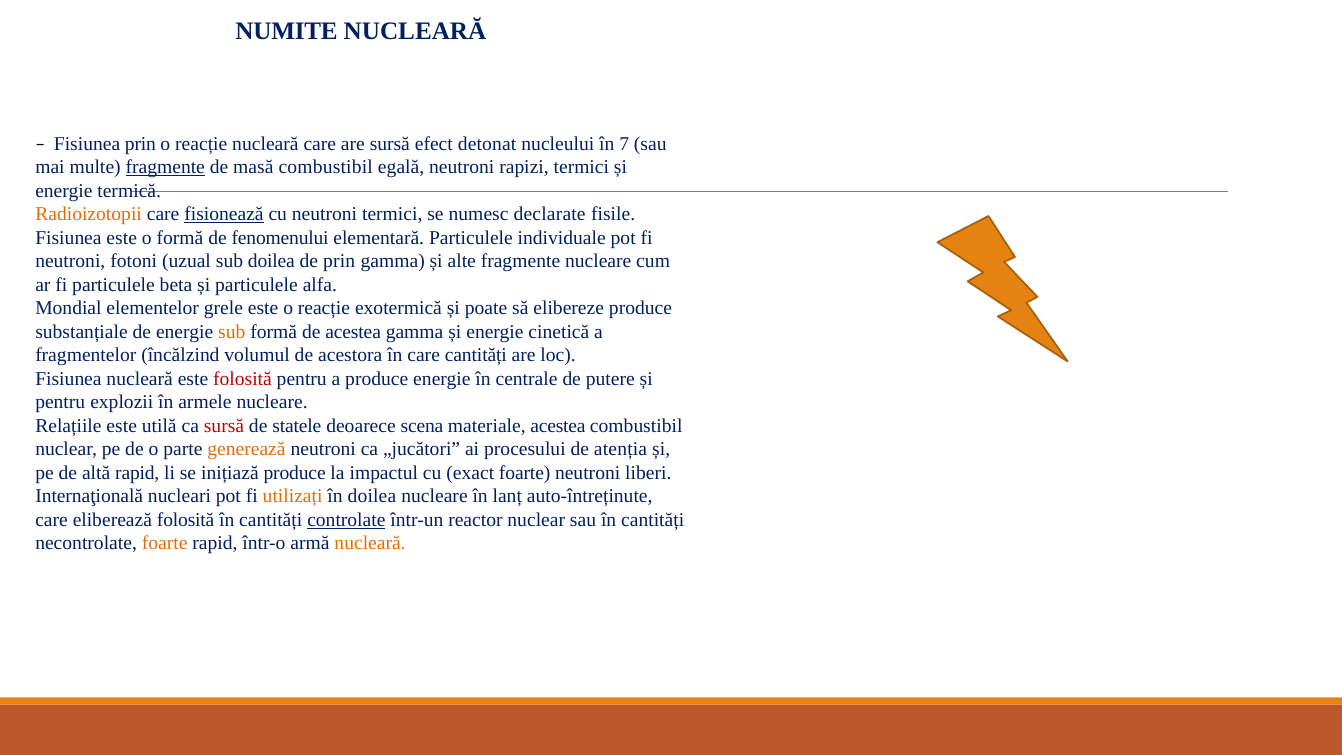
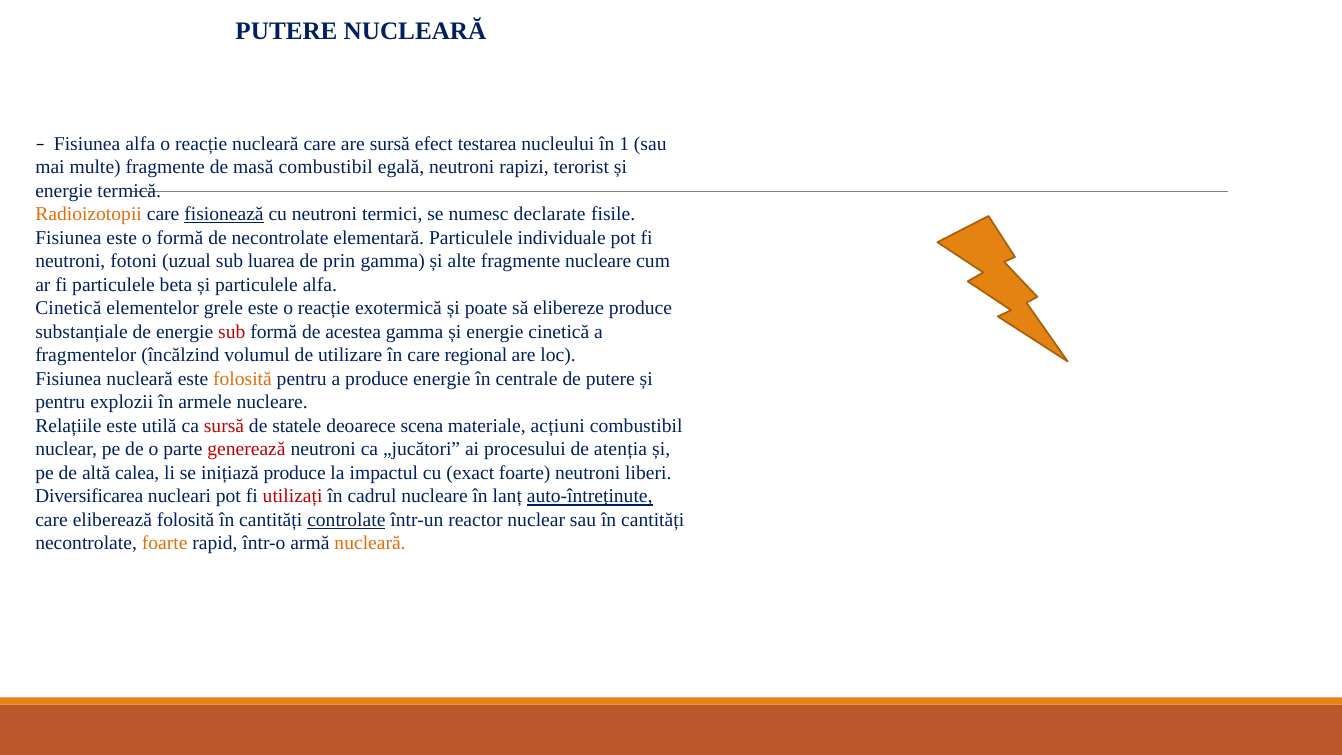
NUMITE: NUMITE -> PUTERE (286, 31)
Fisiunea prin: prin -> alfa (140, 144)
detonat: detonat -> testarea (487, 144)
7: 7 -> 1 (624, 144)
fragmente underline: present -> none (165, 167)
rapizi termici: termici -> terorist (581, 167)
de fenomenului: fenomenului -> necontrolate (280, 238)
sub doilea: doilea -> luarea (271, 261)
Mondial: Mondial -> Cinetică (68, 308)
sub colour: orange -> red (232, 332)
acestora: acestora -> utilizare (350, 355)
care cantități: cantități -> regional (476, 355)
folosită colour: red -> orange (242, 379)
materiale acestea: acestea -> acțiuni (558, 426)
generează colour: orange -> red (247, 449)
altă rapid: rapid -> calea (137, 473)
Internaţională: Internaţională -> Diversificarea (89, 496)
utilizați colour: orange -> red (293, 496)
în doilea: doilea -> cadrul (372, 496)
auto-întreținute underline: none -> present (590, 496)
